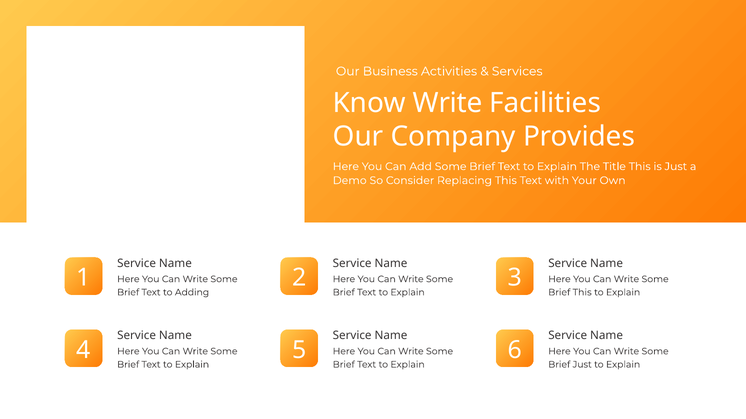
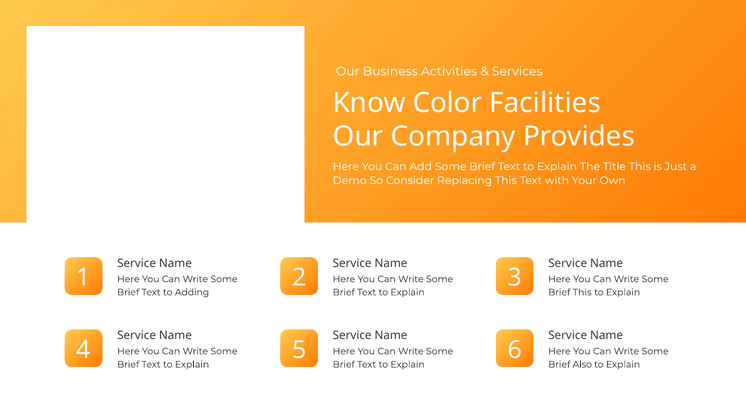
Know Write: Write -> Color (448, 103)
Just: Just -> Also (582, 365)
